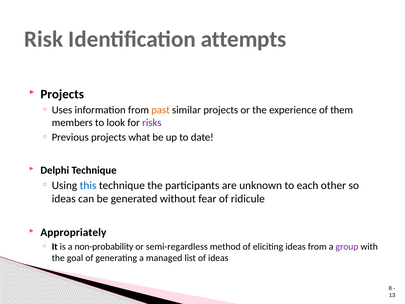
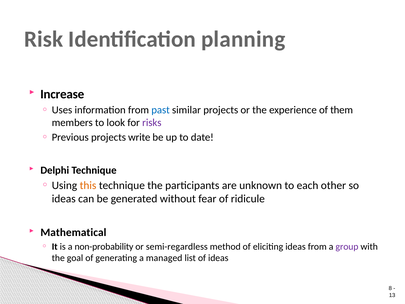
attempts: attempts -> planning (243, 39)
Projects: Projects -> Increase (62, 94)
past colour: orange -> blue (161, 110)
what: what -> write (139, 137)
this colour: blue -> orange (88, 185)
Appropriately: Appropriately -> Mathematical (73, 232)
